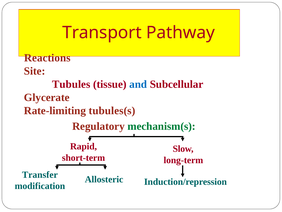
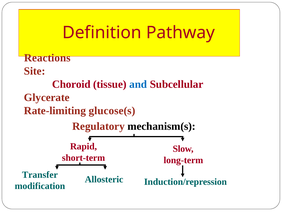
Transport: Transport -> Definition (102, 32)
Tubules: Tubules -> Choroid (71, 84)
tubules(s: tubules(s -> glucose(s (112, 110)
mechanism(s colour: green -> black (162, 126)
